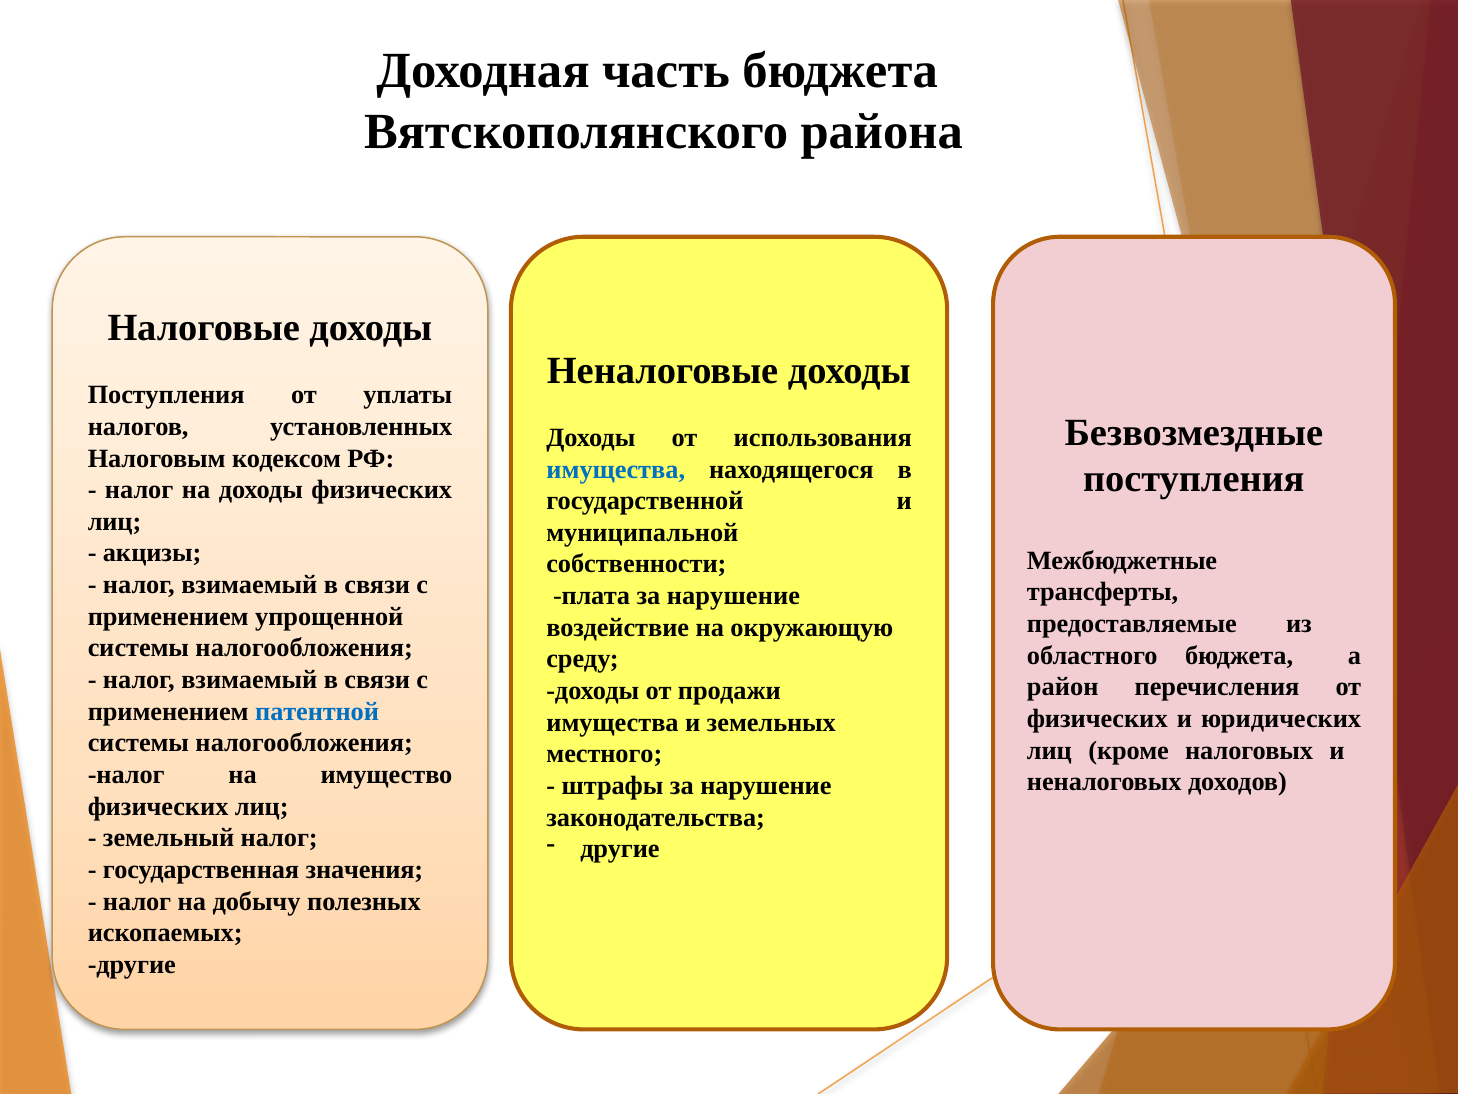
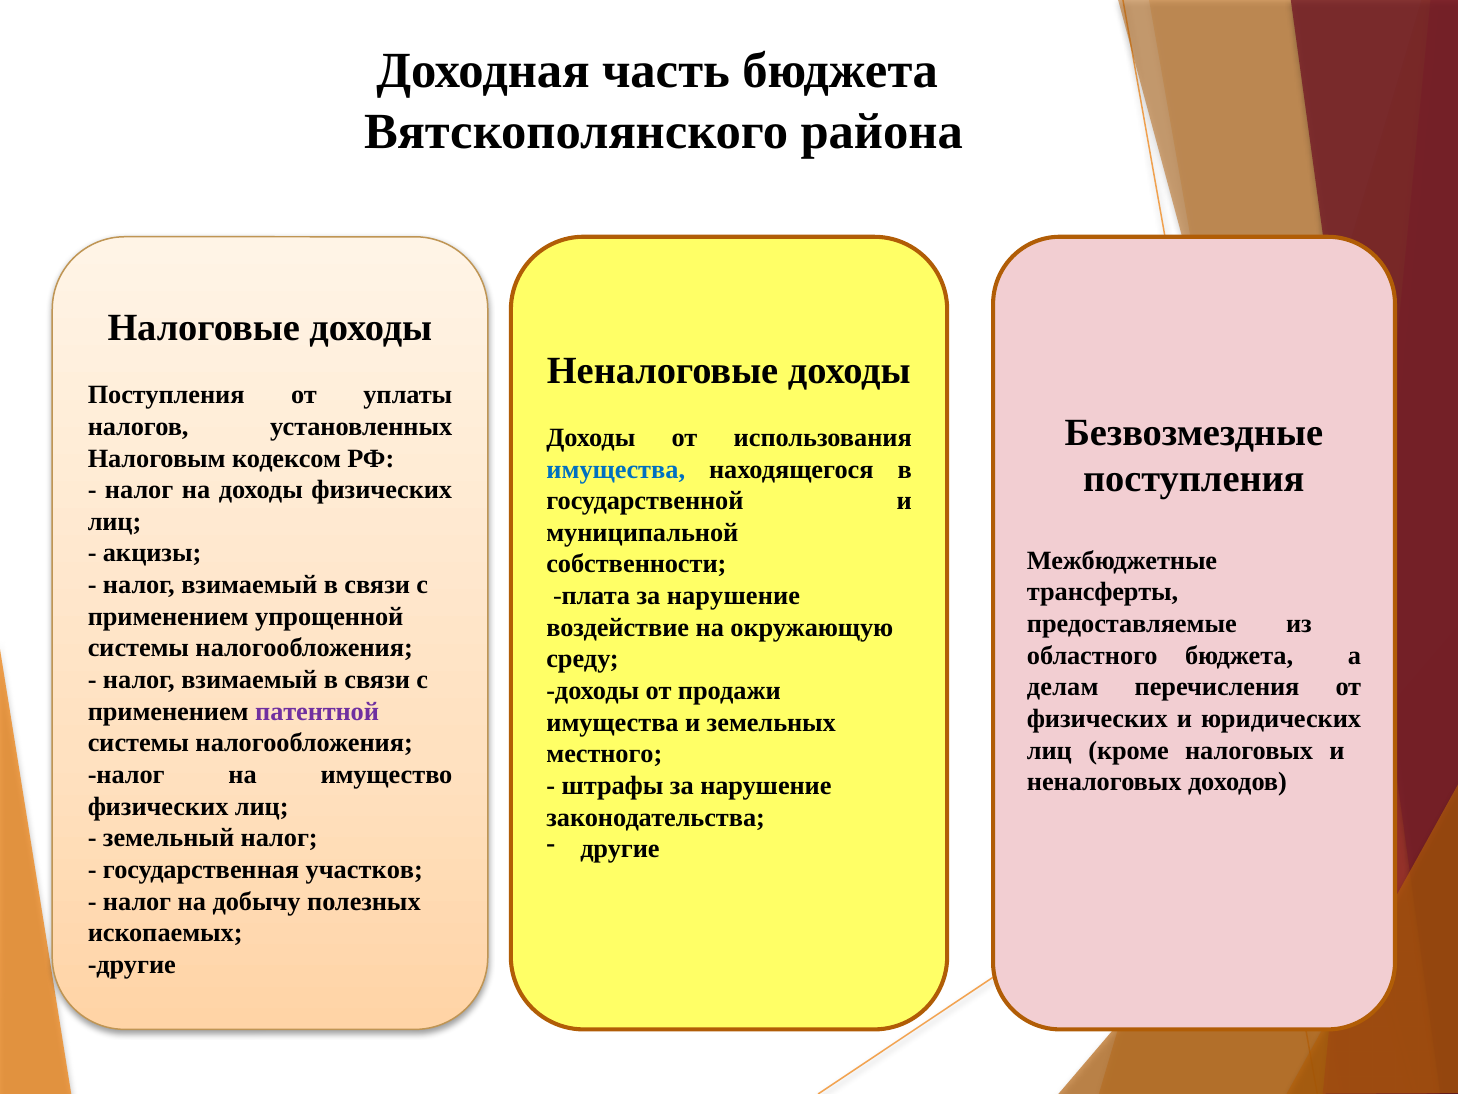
район: район -> делам (1063, 687)
патентной colour: blue -> purple (317, 711)
значения: значения -> участков (364, 869)
